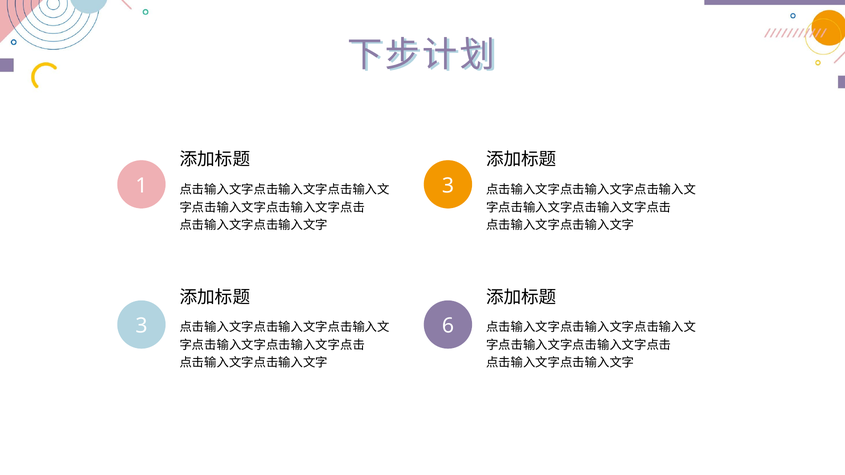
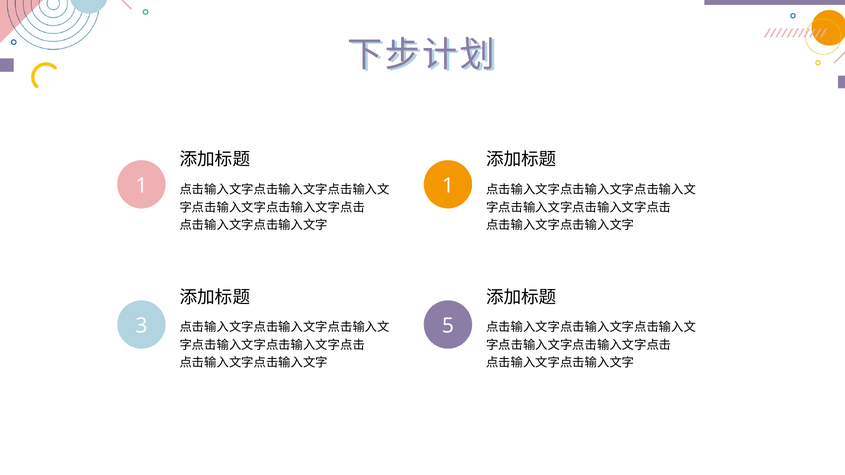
1 3: 3 -> 1 (448, 186)
6: 6 -> 5 (448, 326)
